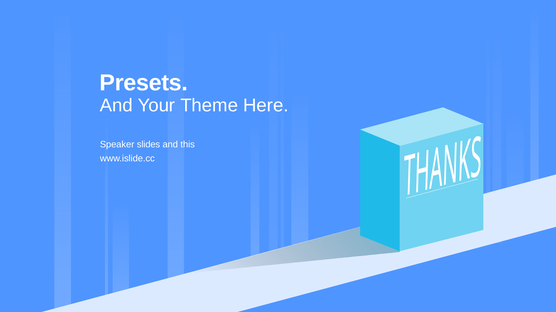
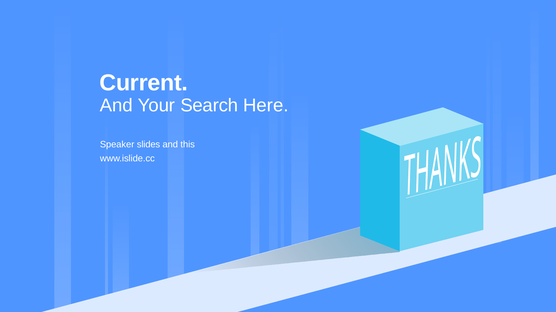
Presets: Presets -> Current (144, 83)
Theme: Theme -> Search (209, 106)
